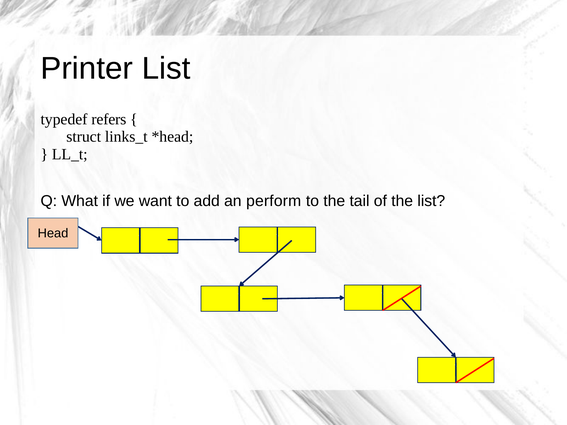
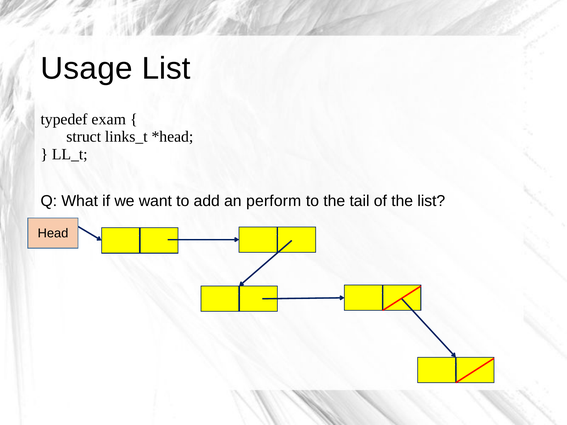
Printer: Printer -> Usage (87, 68)
refers: refers -> exam (109, 119)
